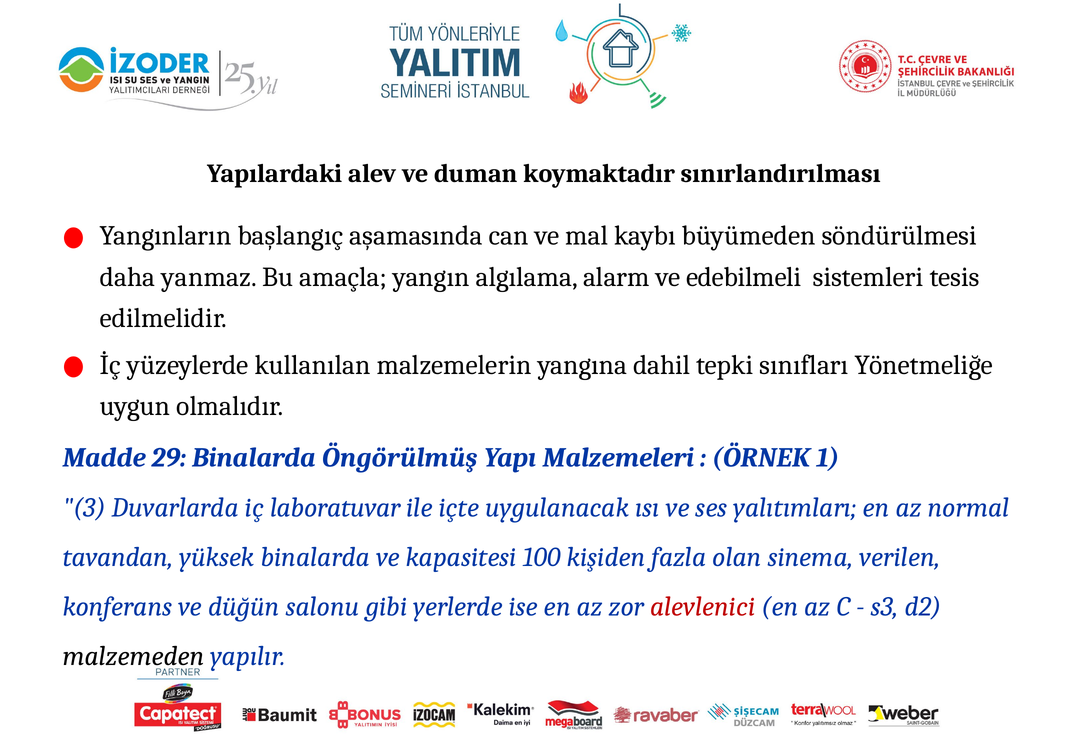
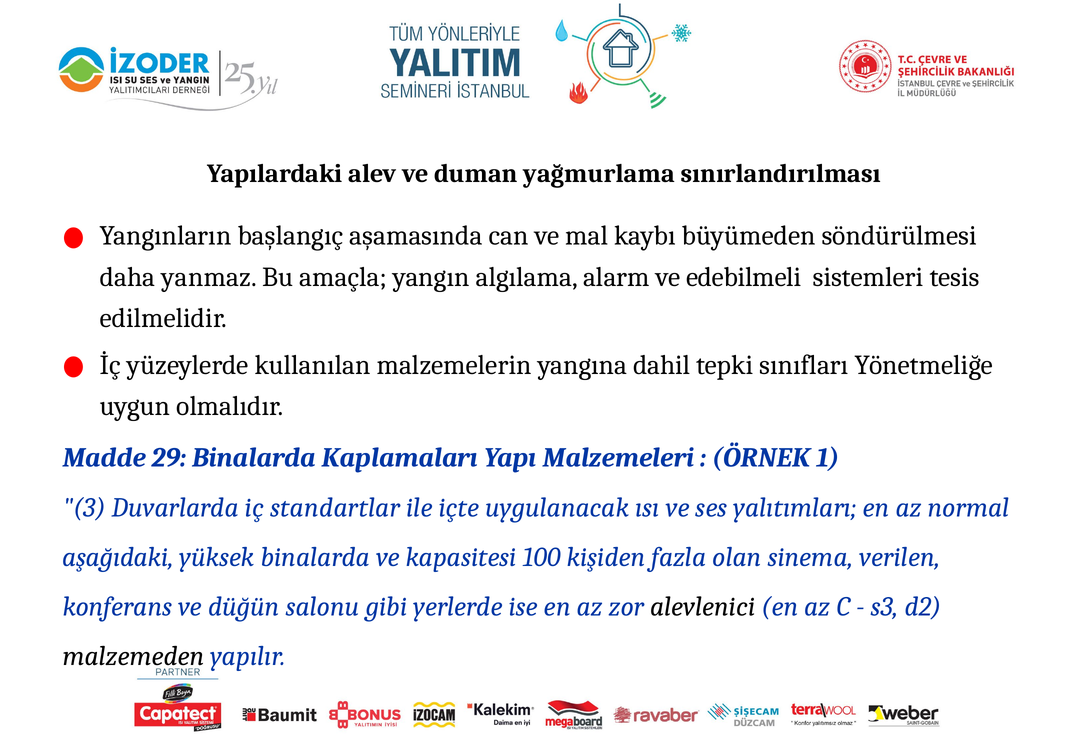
koymaktadır: koymaktadır -> yağmurlama (599, 173)
Öngörülmüş: Öngörülmüş -> Kaplamaları (400, 458)
laboratuvar: laboratuvar -> standartlar (335, 507)
tavandan: tavandan -> aşağıdaki (118, 557)
alevlenici colour: red -> black (703, 607)
